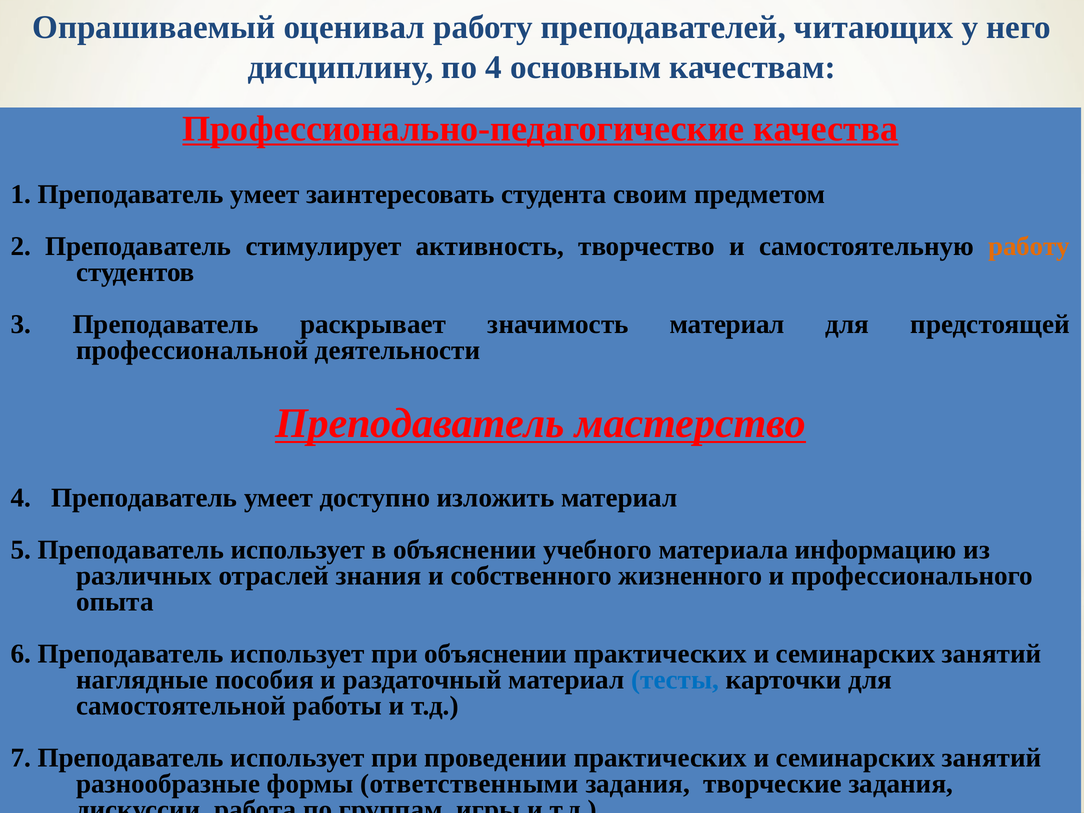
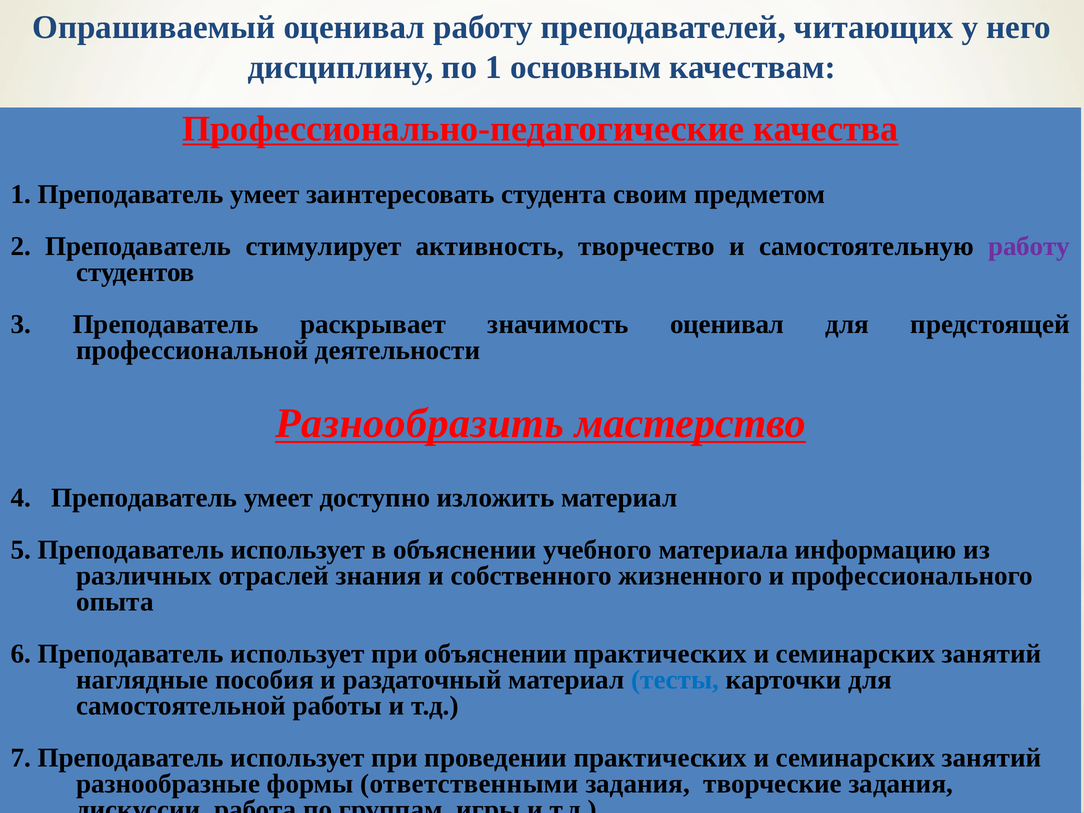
по 4: 4 -> 1 (494, 67)
работу colour: orange -> purple (1029, 246)
значимость материал: материал -> оценивал (727, 324)
Преподаватель: Преподаватель -> Разнообразить (419, 423)
